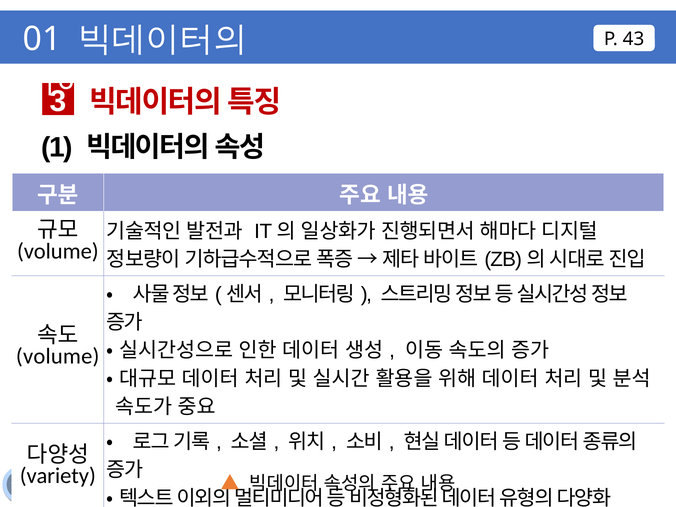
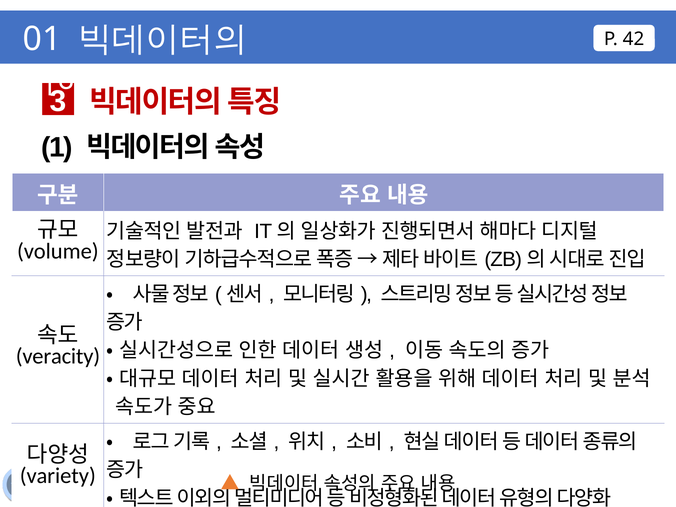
43: 43 -> 42 (633, 39)
volume: volume -> veracity (58, 356)
